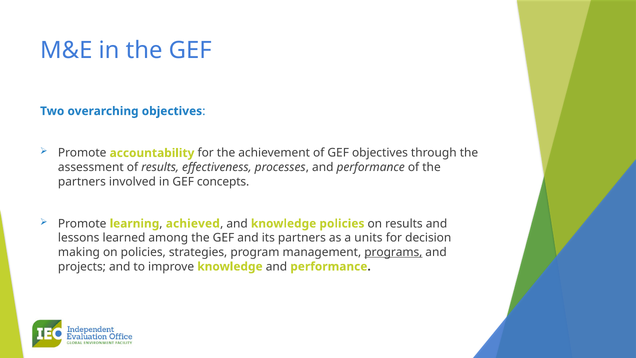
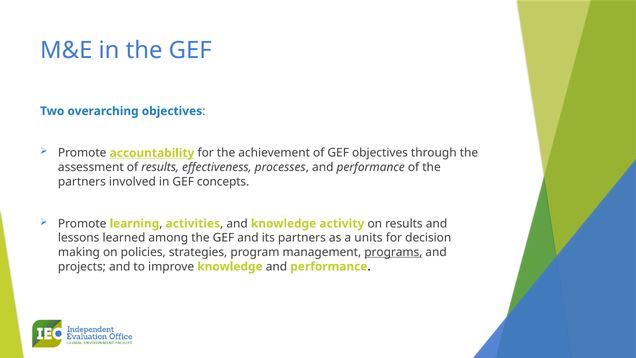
accountability underline: none -> present (152, 153)
achieved: achieved -> activities (193, 223)
knowledge policies: policies -> activity (342, 223)
